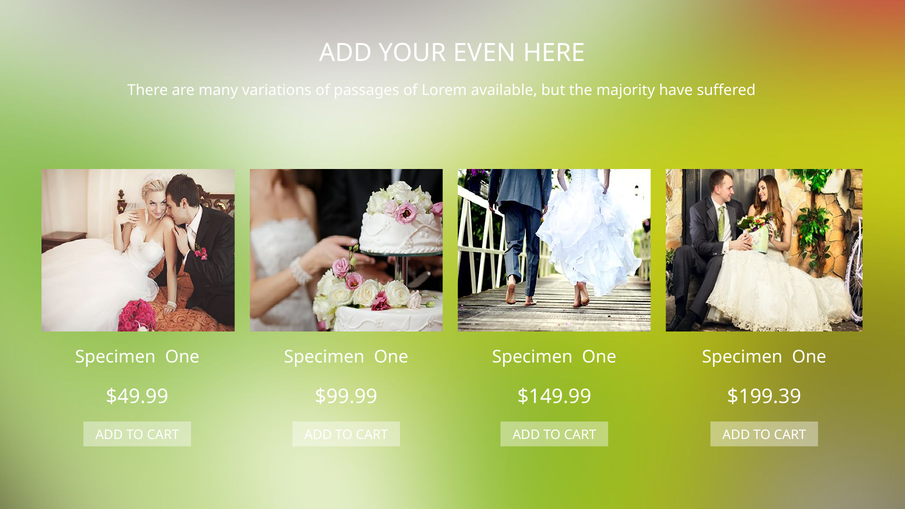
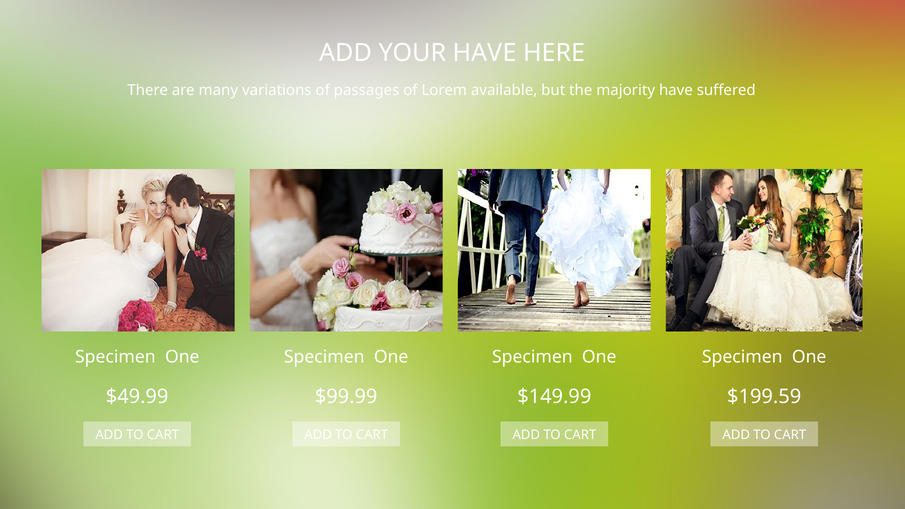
YOUR EVEN: EVEN -> HAVE (485, 53)
$199.39: $199.39 -> $199.59 (764, 397)
